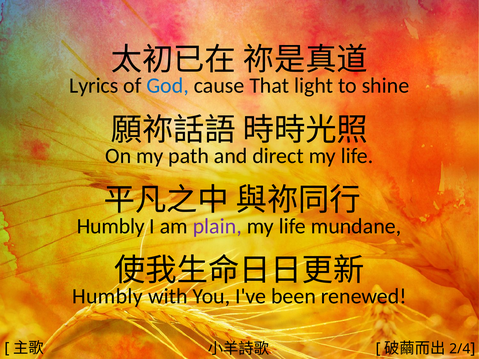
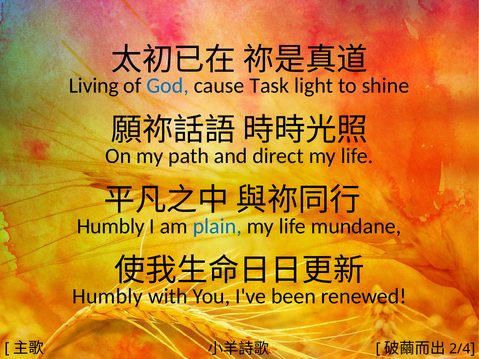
Lyrics: Lyrics -> Living (94, 86)
That: That -> Task (269, 86)
plain colour: purple -> blue (217, 226)
